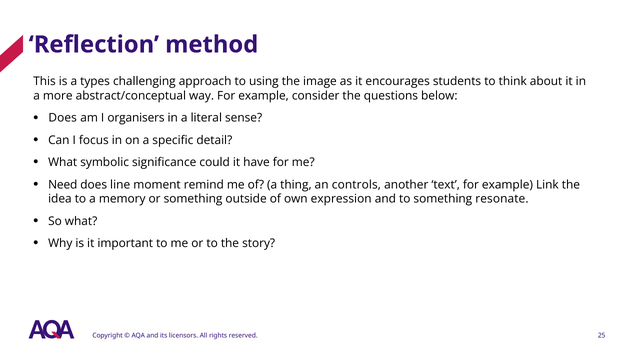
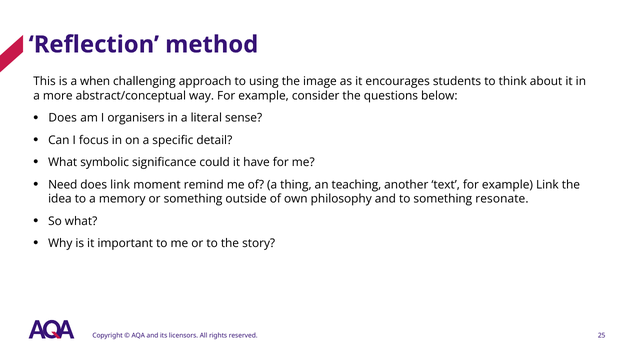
types: types -> when (95, 81)
does line: line -> link (120, 184)
controls: controls -> teaching (356, 184)
expression: expression -> philosophy (341, 199)
